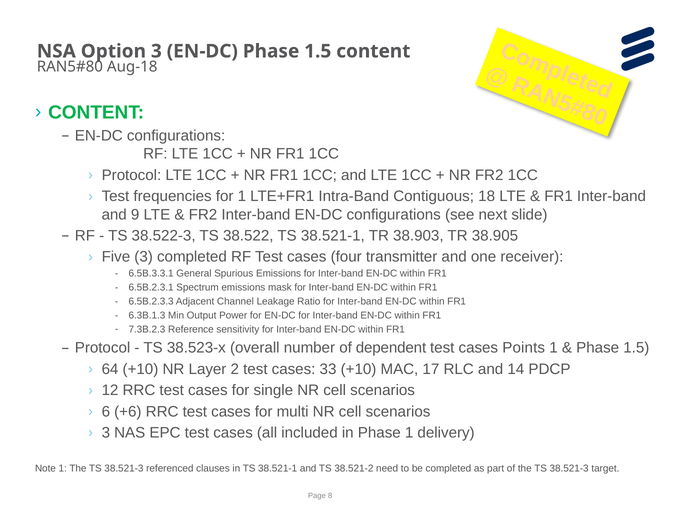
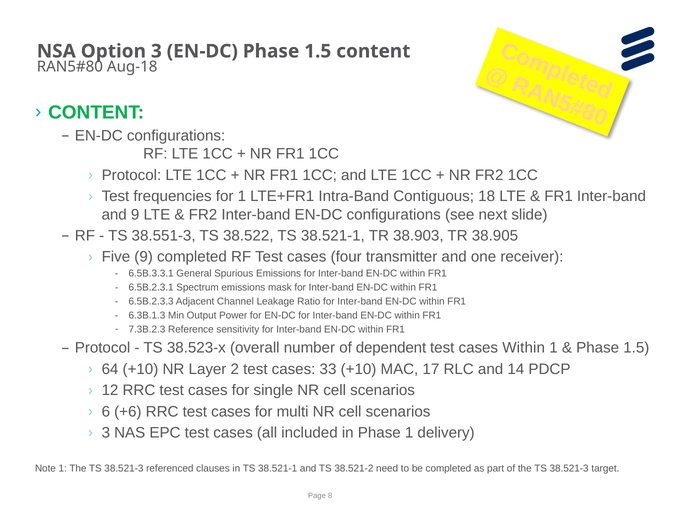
38.522-3: 38.522-3 -> 38.551-3 (164, 236)
Five 3: 3 -> 9 (144, 257)
cases Points: Points -> Within (524, 348)
